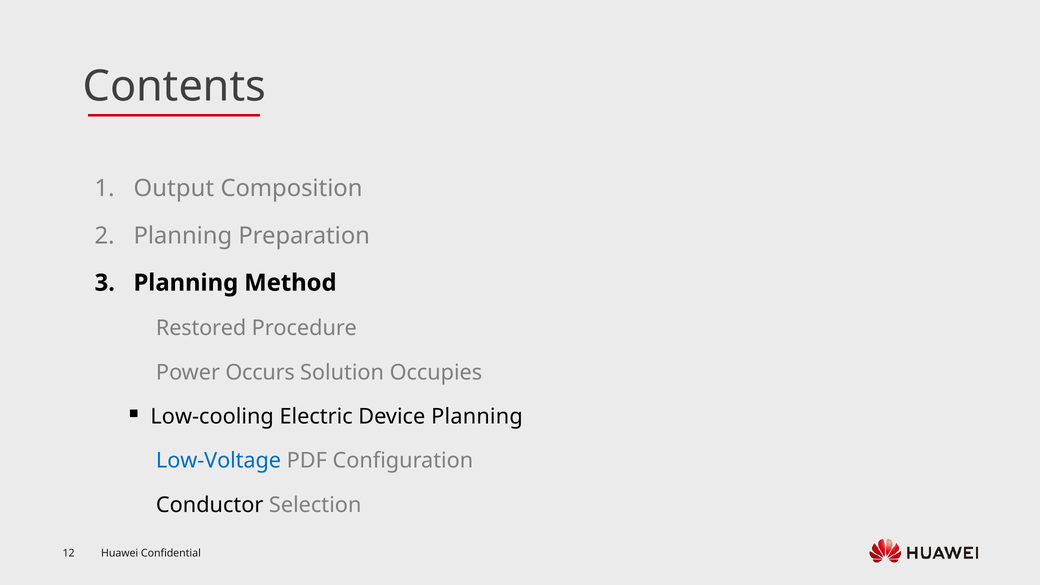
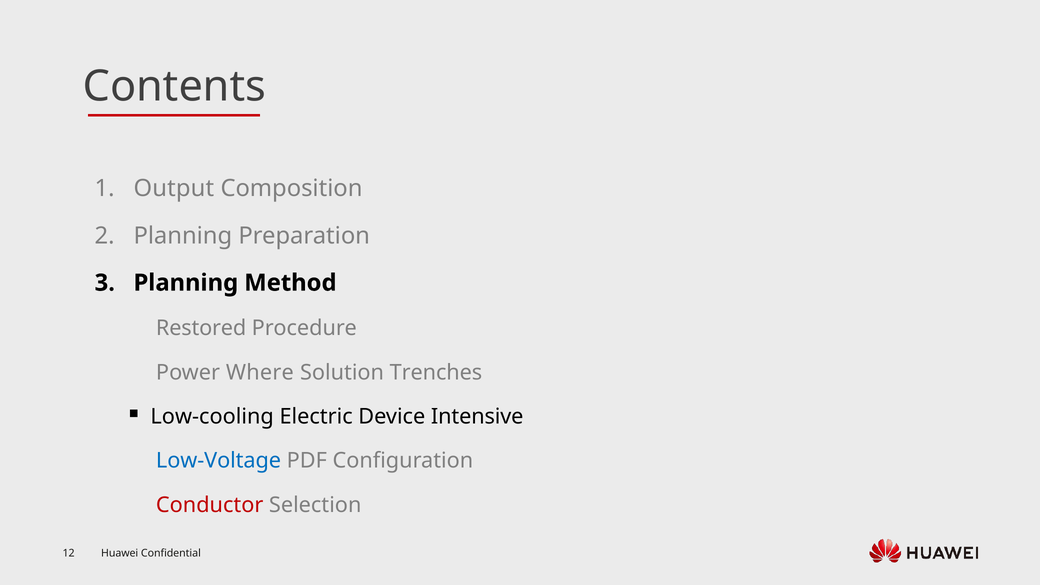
Occurs: Occurs -> Where (260, 372)
Occupies: Occupies -> Trenches (436, 372)
Device Planning: Planning -> Intensive (477, 417)
Conductor colour: black -> red (210, 505)
